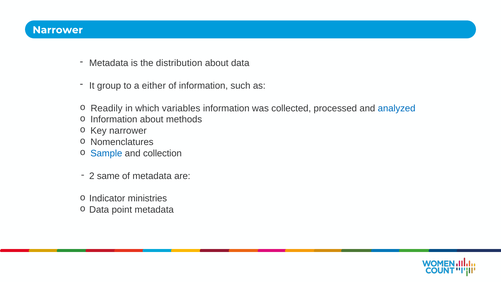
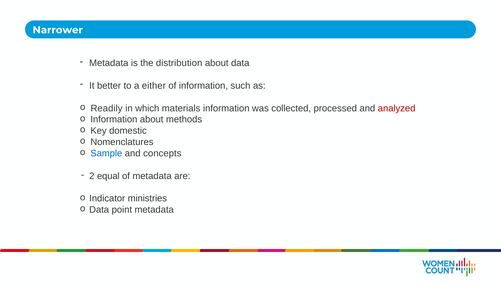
group: group -> better (109, 86)
variables: variables -> materials (181, 108)
analyzed colour: blue -> red (397, 108)
Key narrower: narrower -> domestic (128, 131)
collection: collection -> concepts (162, 153)
same: same -> equal (108, 176)
